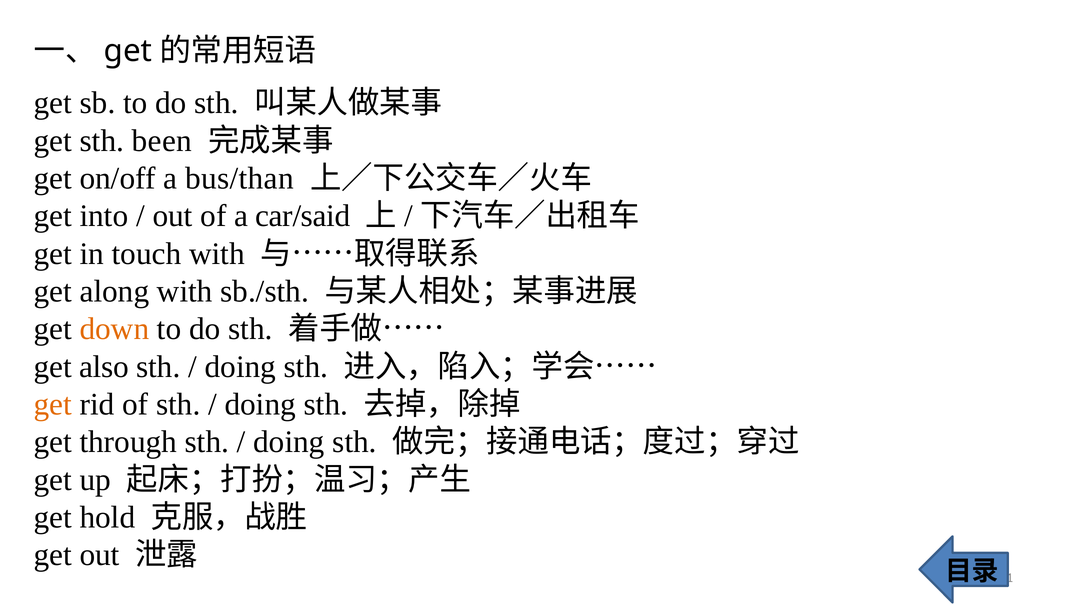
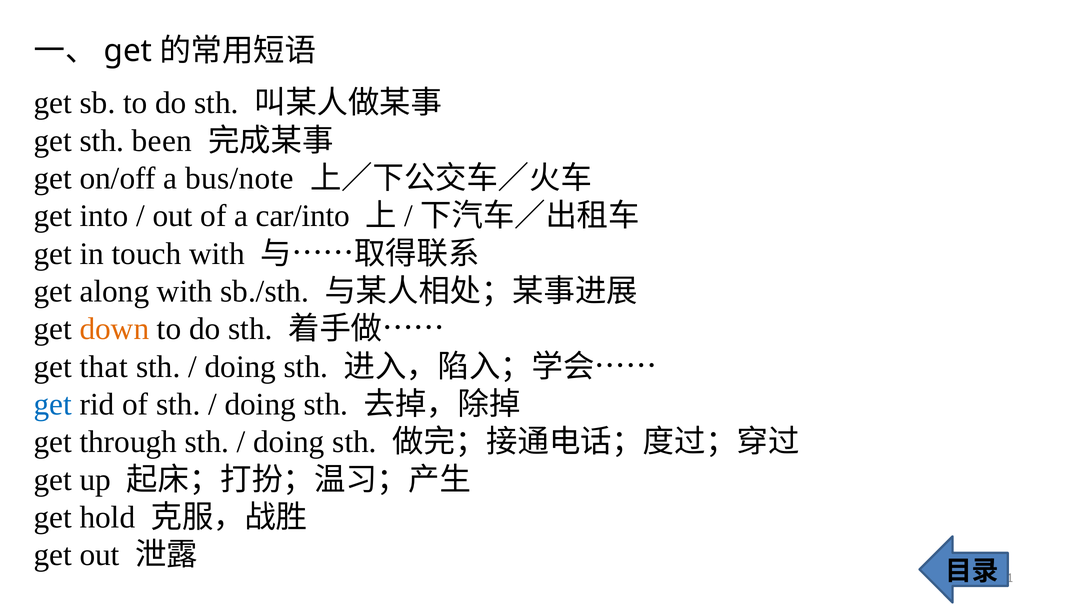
bus/than: bus/than -> bus/note (240, 178)
car/said: car/said -> car/into (303, 216)
also: also -> that (104, 367)
get colour: orange -> blue (53, 404)
